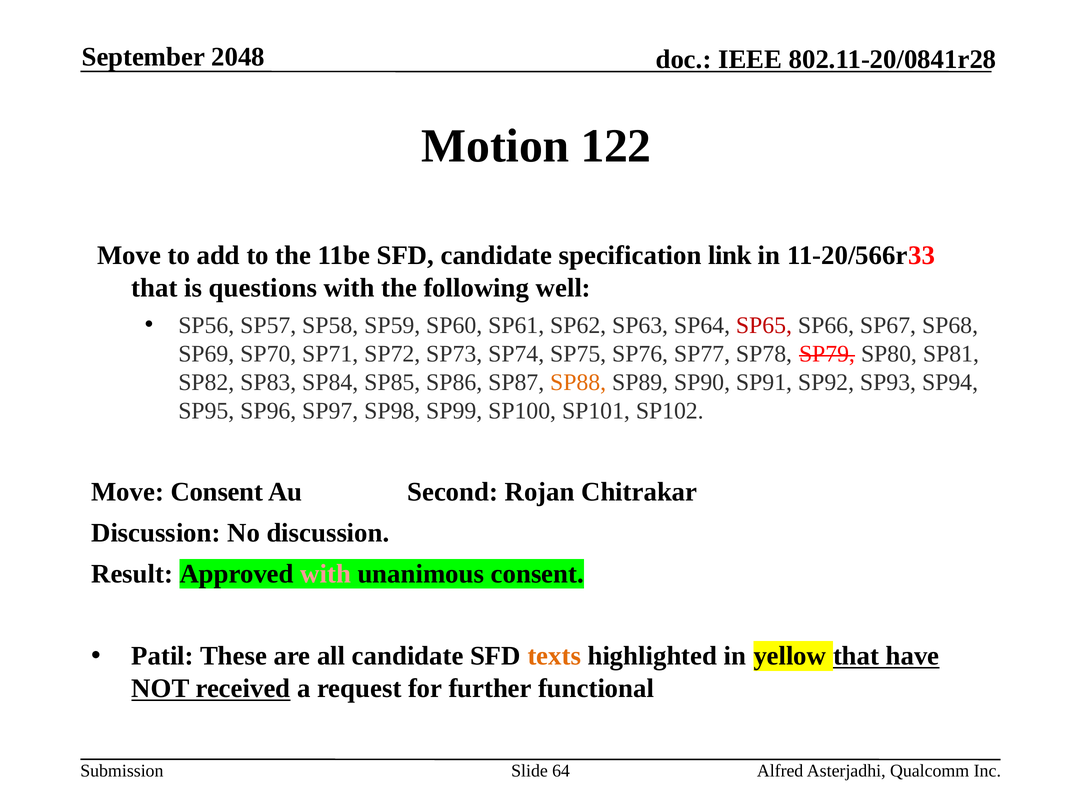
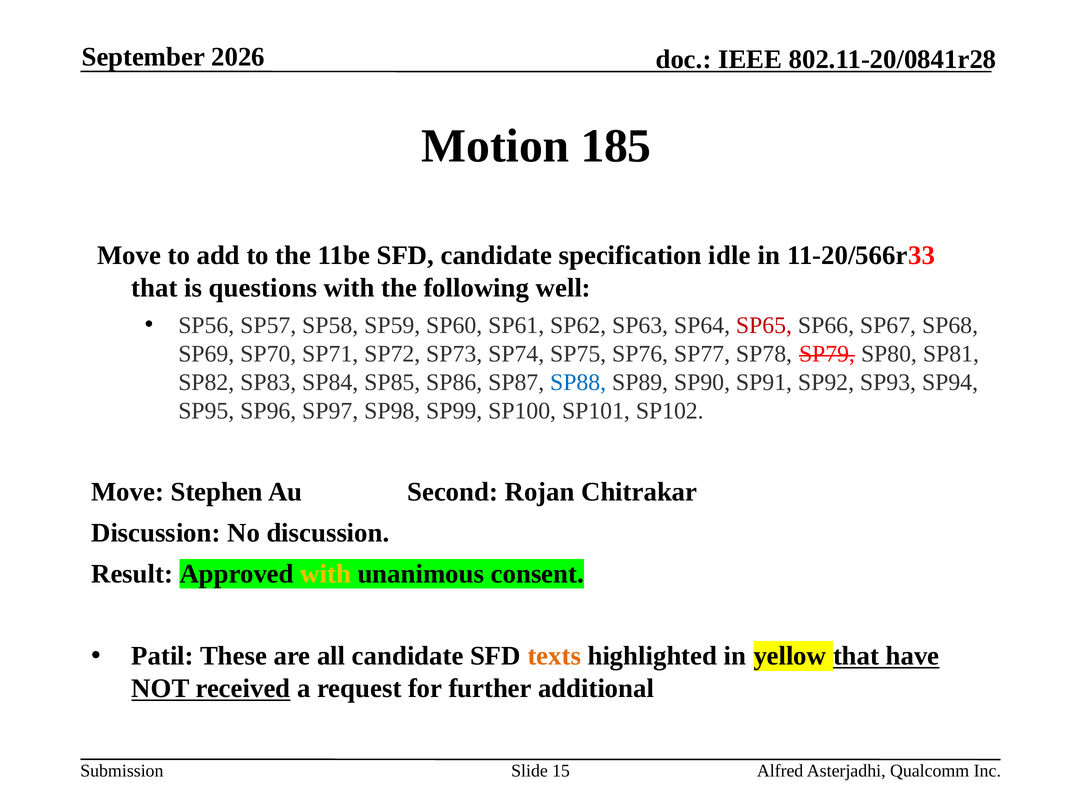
2048: 2048 -> 2026 (238, 57)
122: 122 -> 185 (616, 146)
link: link -> idle (730, 256)
SP88 colour: orange -> blue (578, 382)
Move Consent: Consent -> Stephen (217, 492)
with colour: pink -> yellow (326, 574)
functional: functional -> additional (596, 688)
64: 64 -> 15 (561, 771)
